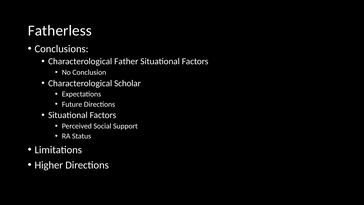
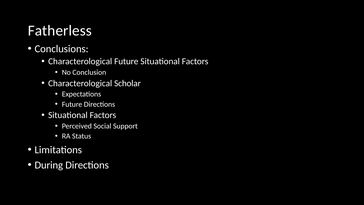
Characterological Father: Father -> Future (126, 61)
Higher: Higher -> During (49, 165)
